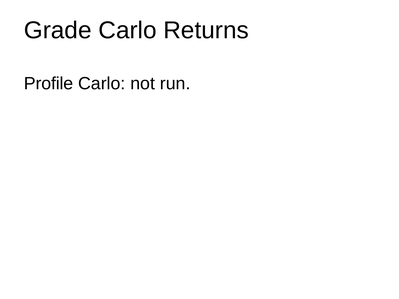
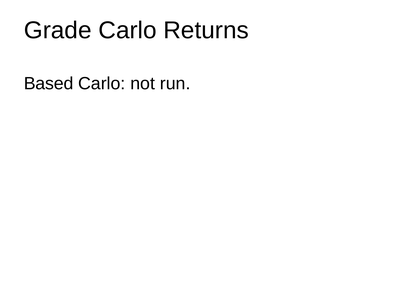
Profile: Profile -> Based (49, 84)
